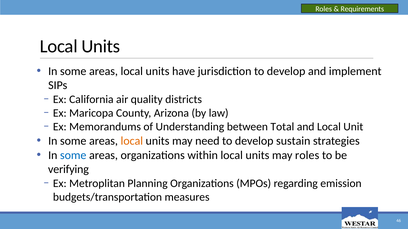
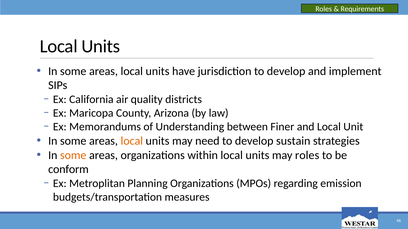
Total: Total -> Finer (282, 127)
some colour: blue -> orange (73, 155)
verifying: verifying -> conform (68, 170)
